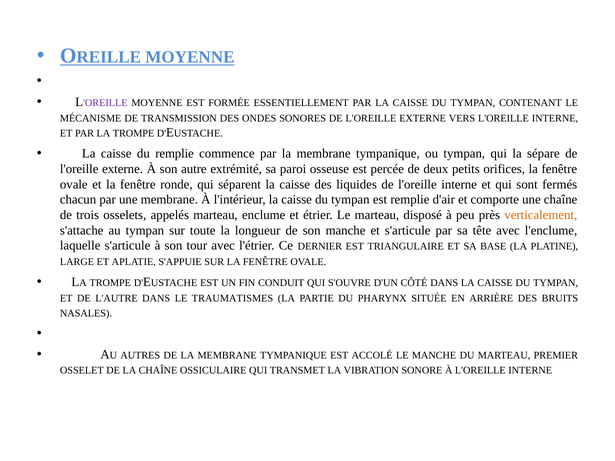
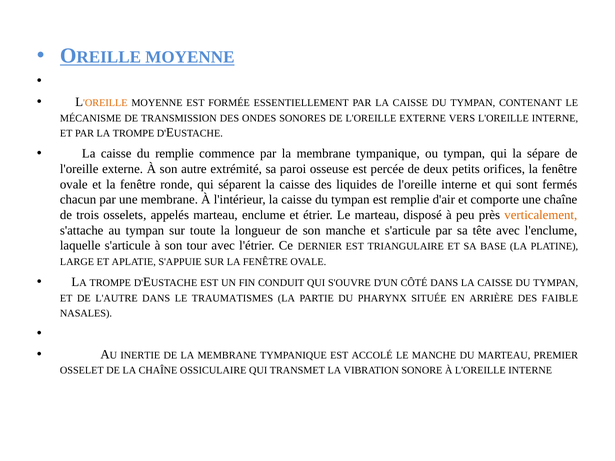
OREILLE colour: purple -> orange (105, 103)
BRUITS: BRUITS -> FAIBLE (560, 298)
AUTRES: AUTRES -> INERTIE (140, 355)
